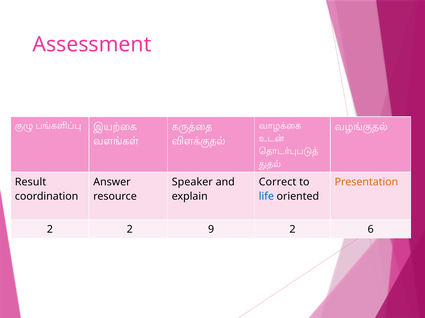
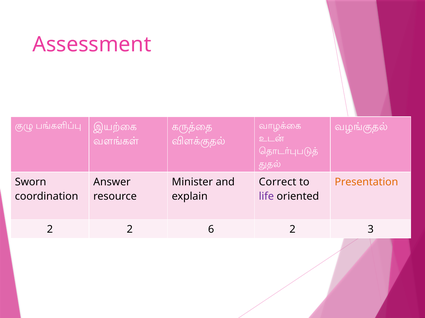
Result: Result -> Sworn (31, 182)
Speaker: Speaker -> Minister (192, 182)
life colour: blue -> purple (266, 197)
9: 9 -> 6 (211, 230)
6: 6 -> 3 (371, 230)
